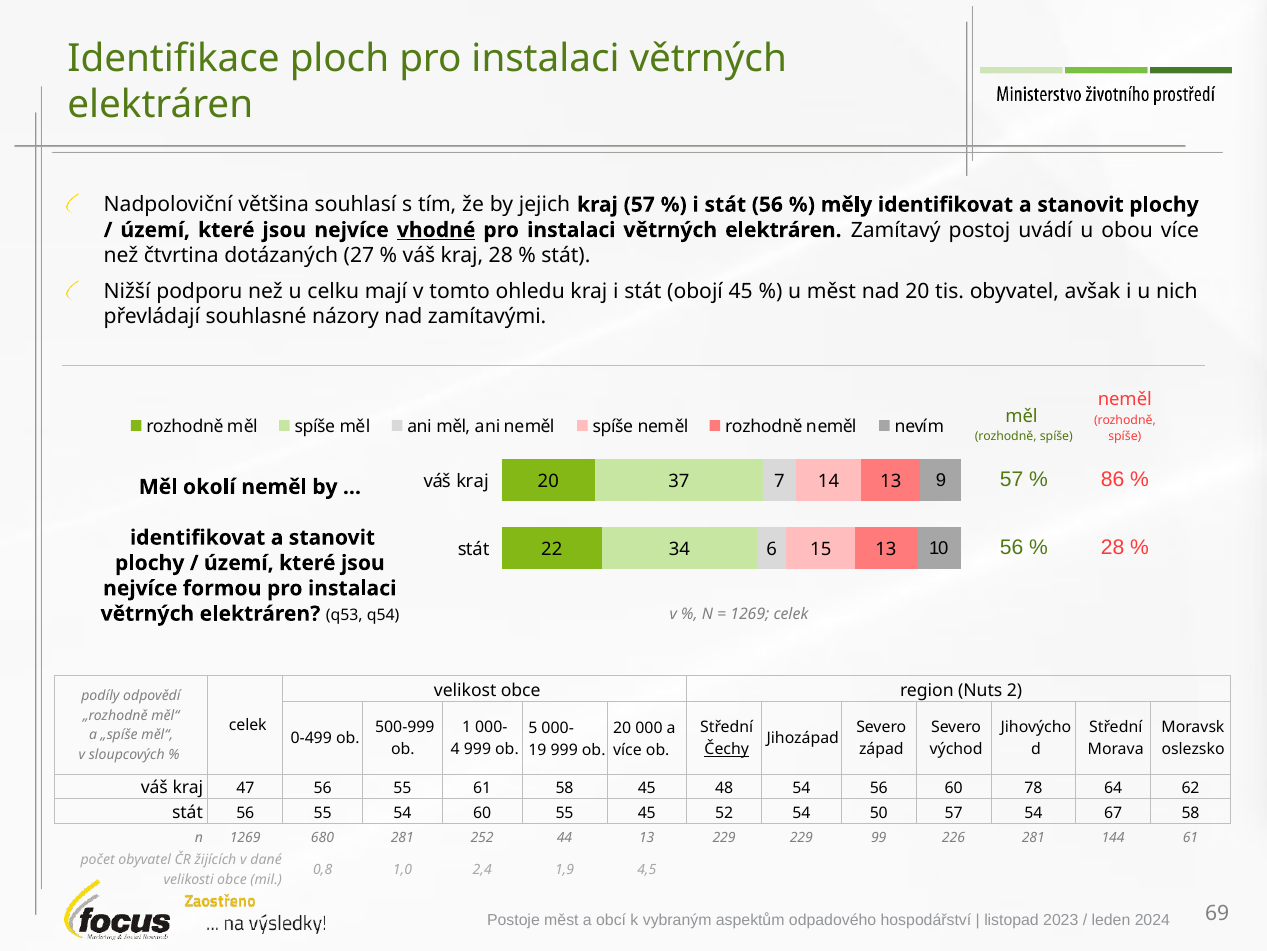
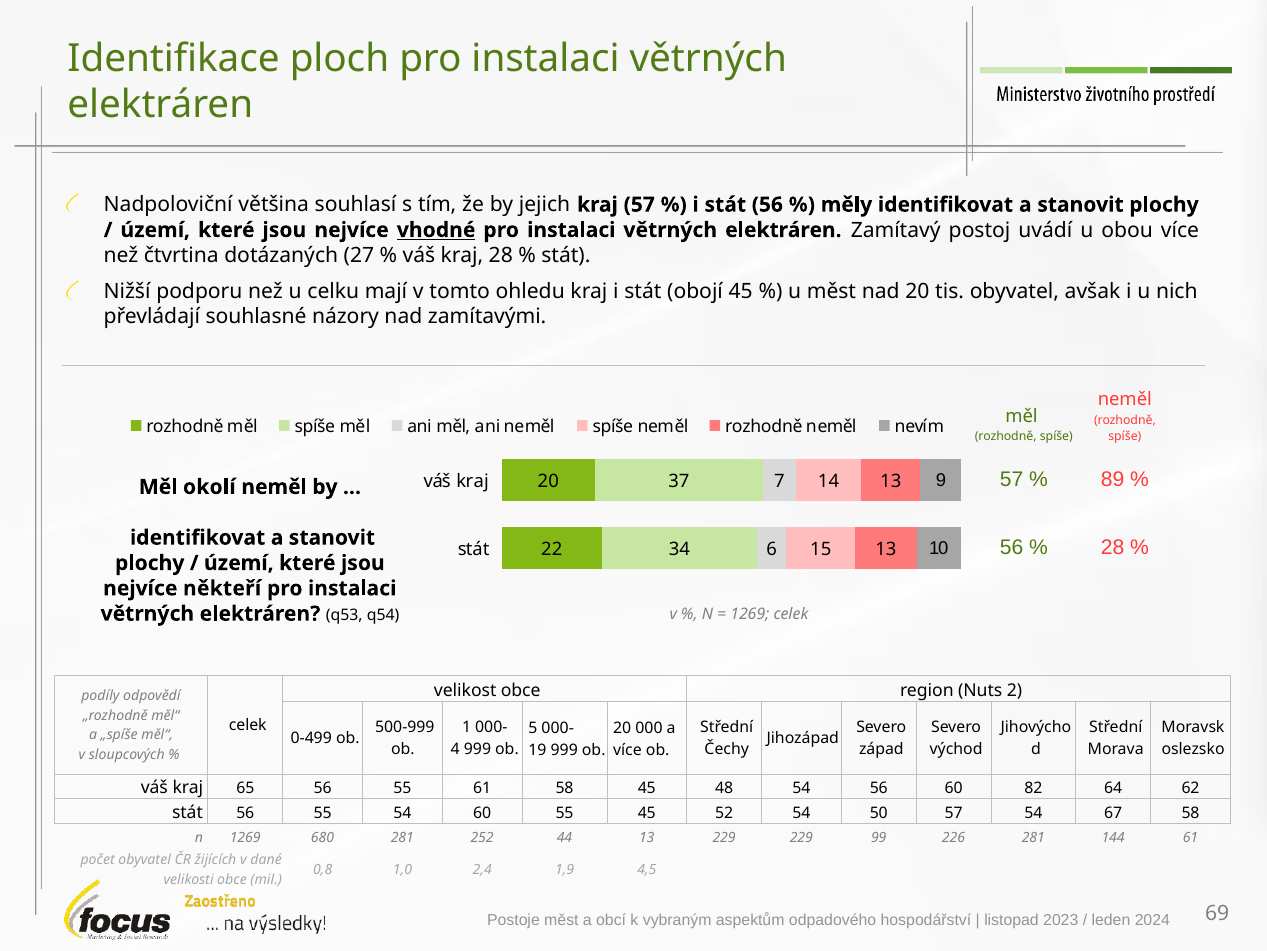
86: 86 -> 89 (1113, 479)
formou: formou -> někteří (222, 588)
Čechy underline: present -> none (727, 749)
47: 47 -> 65 (245, 787)
78: 78 -> 82 (1033, 787)
